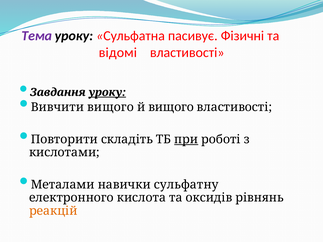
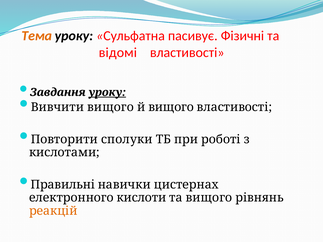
Тема colour: purple -> orange (37, 36)
складіть: складіть -> сполуки (127, 140)
при underline: present -> none (186, 140)
Металами: Металами -> Правильні (63, 185)
сульфатну: сульфатну -> цистернах (186, 185)
кислота: кислота -> кислоти (141, 198)
та оксидів: оксидів -> вищого (209, 198)
